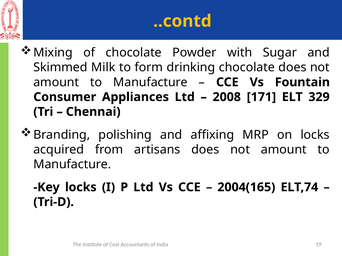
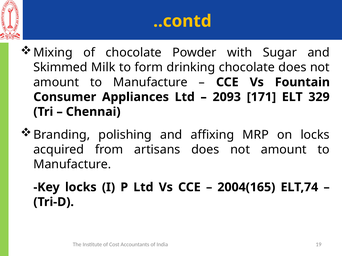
2008: 2008 -> 2093 (227, 97)
